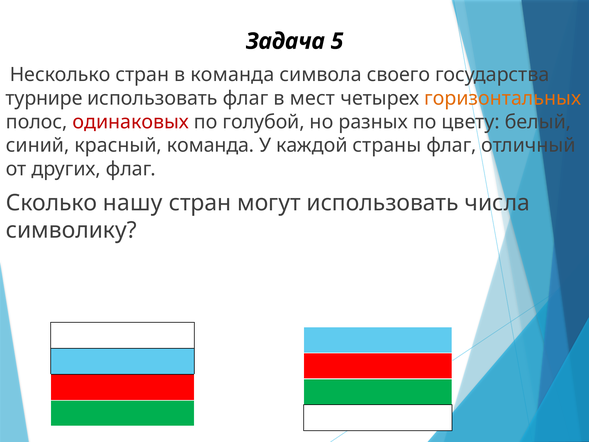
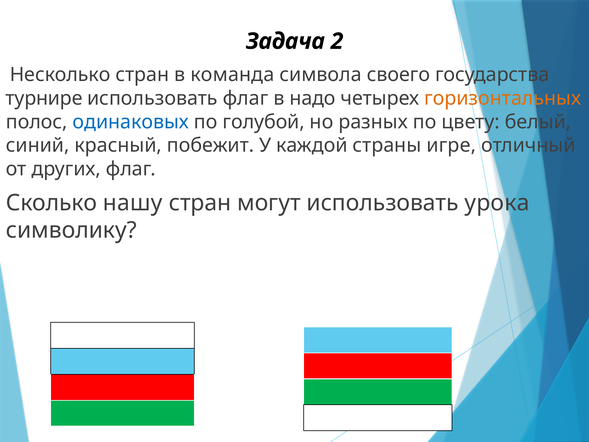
5: 5 -> 2 (337, 41)
мест: мест -> надо (313, 98)
одинаковых colour: red -> blue (131, 122)
красный команда: команда -> побежит (211, 145)
страны флаг: флаг -> игре (451, 145)
числа: числа -> урока (497, 203)
